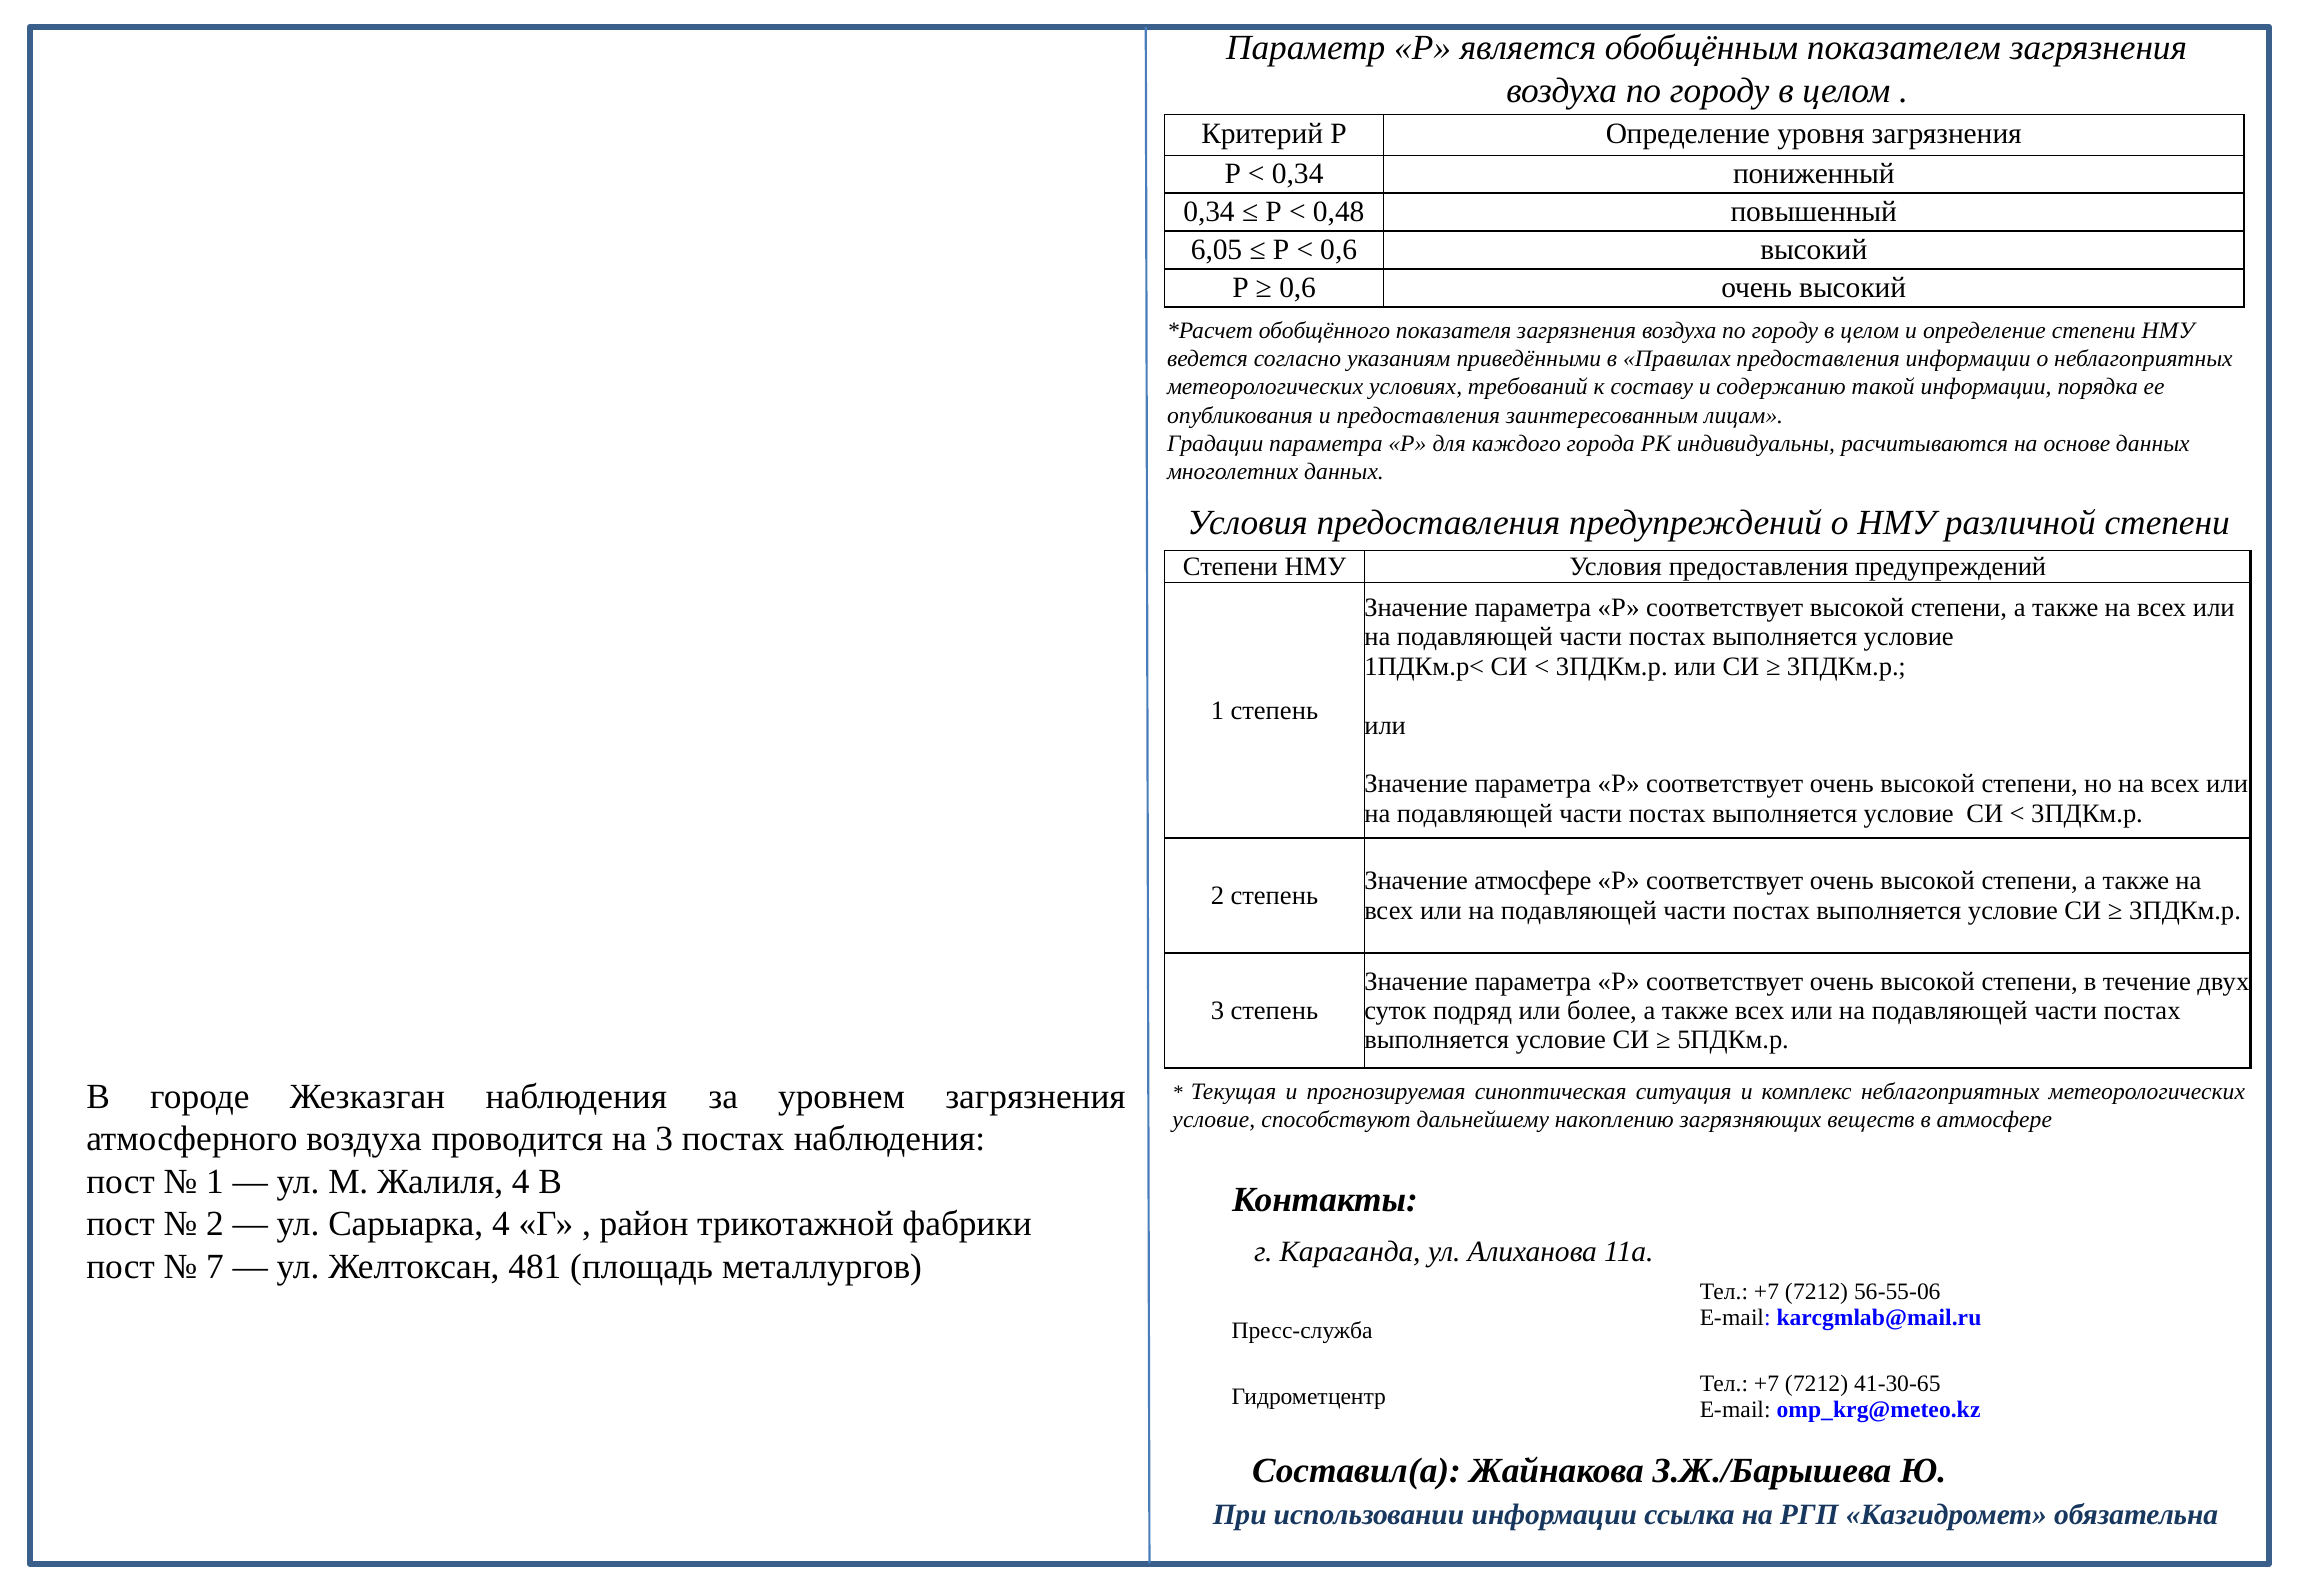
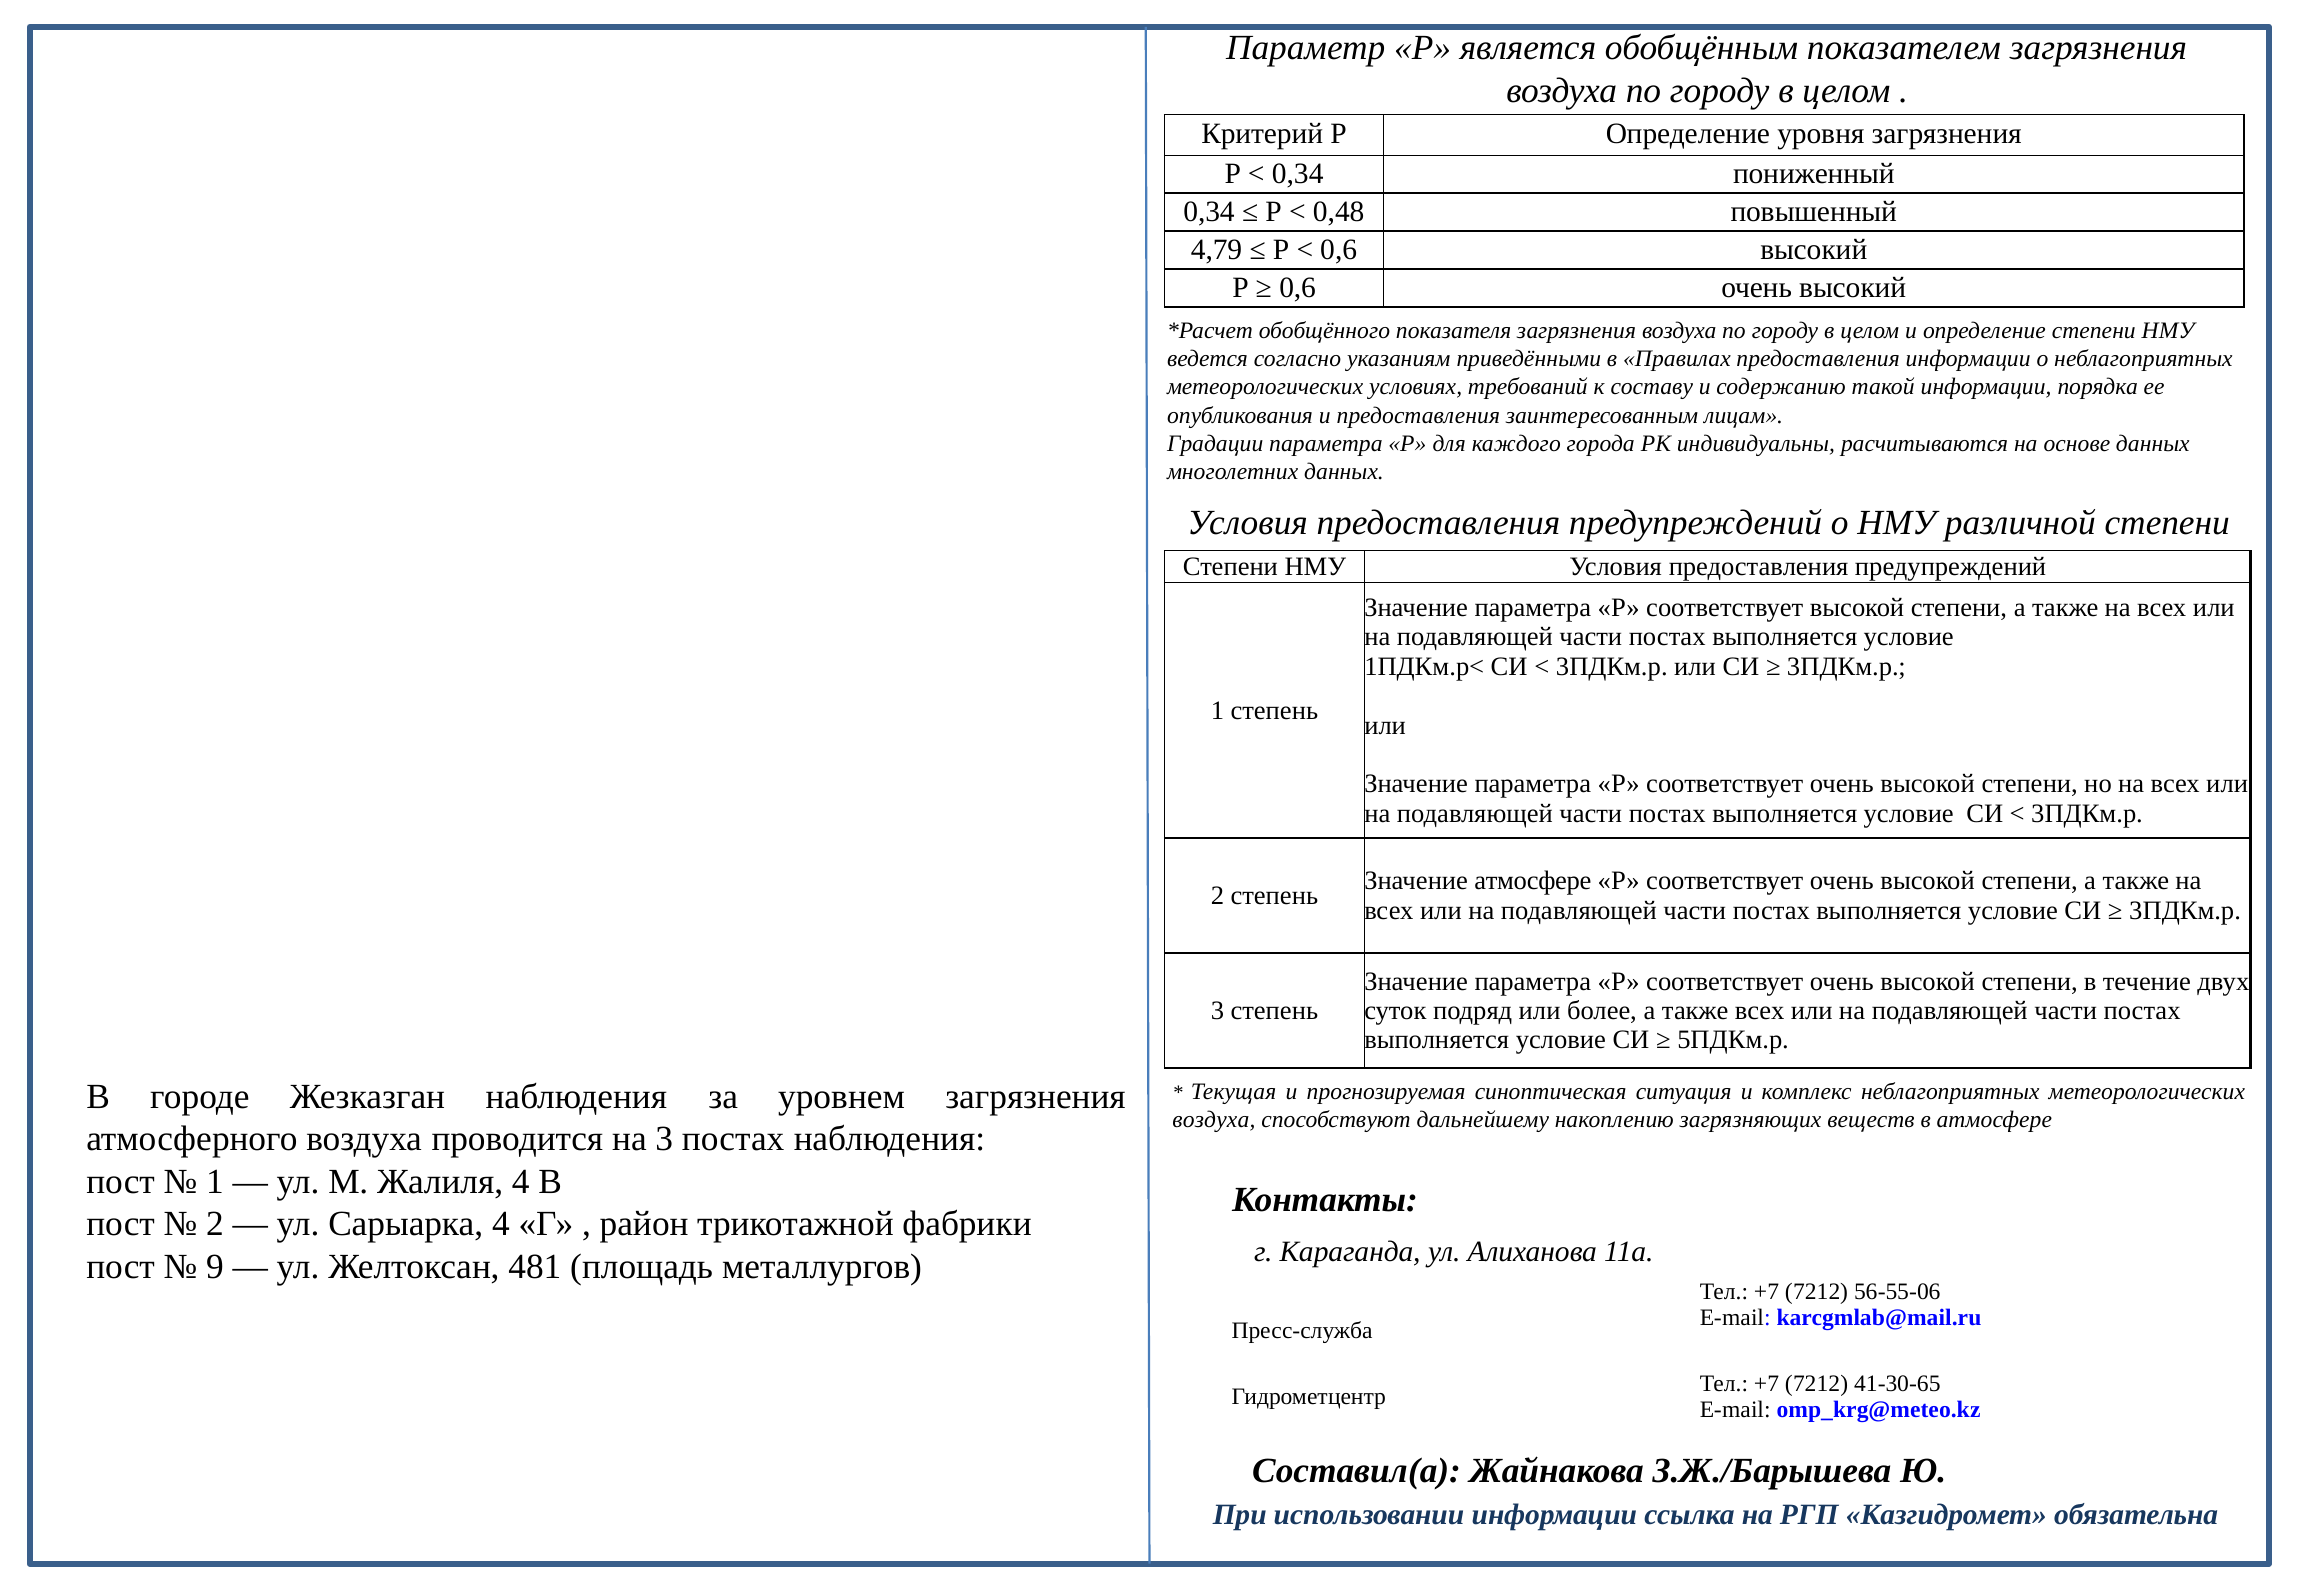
6,05: 6,05 -> 4,79 (1217, 250)
условие: условие -> воздуха (1214, 1121)
7: 7 -> 9 (215, 1267)
